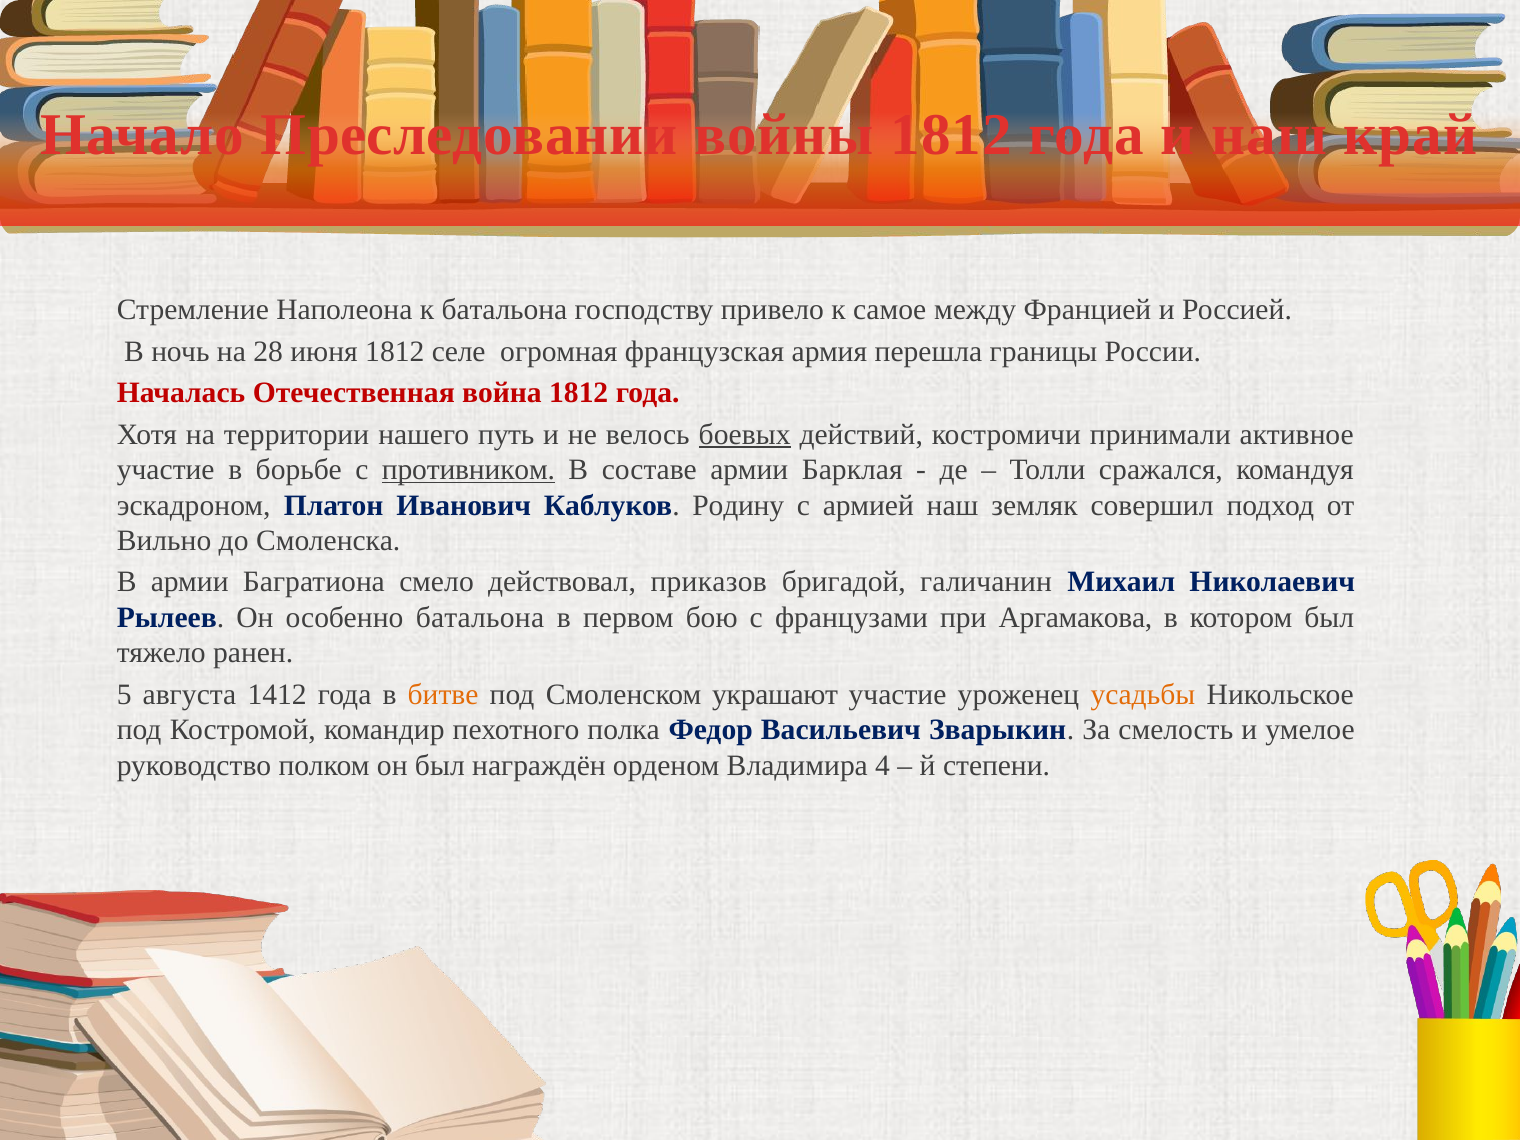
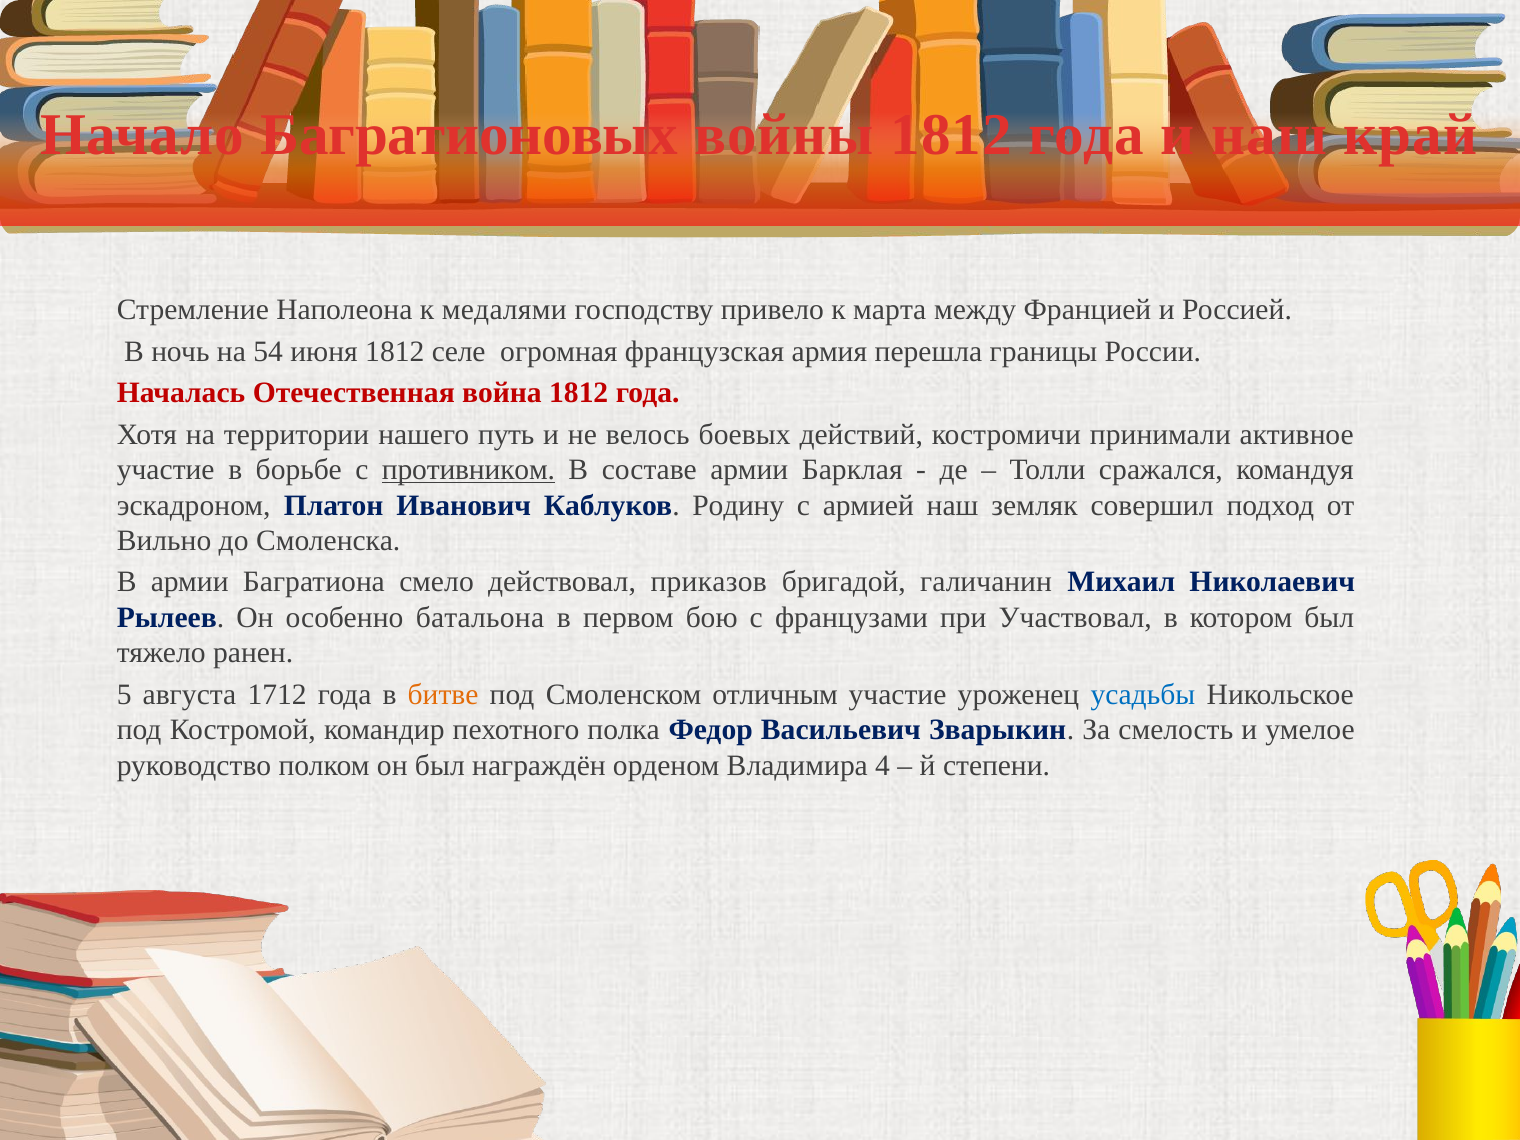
Преследовании: Преследовании -> Багратионовых (469, 135)
к батальона: батальона -> медалями (504, 310)
самое: самое -> марта (890, 310)
28: 28 -> 54 (268, 352)
боевых underline: present -> none (745, 434)
Аргамакова: Аргамакова -> Участвовал (1075, 618)
1412: 1412 -> 1712 (277, 695)
украшают: украшают -> отличным (775, 695)
усадьбы colour: orange -> blue (1143, 695)
